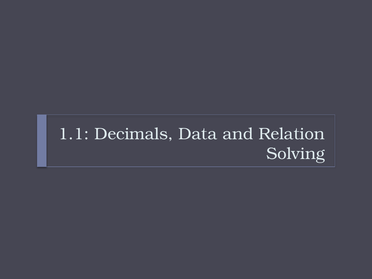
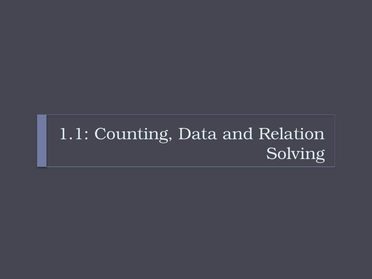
Decimals: Decimals -> Counting (134, 134)
